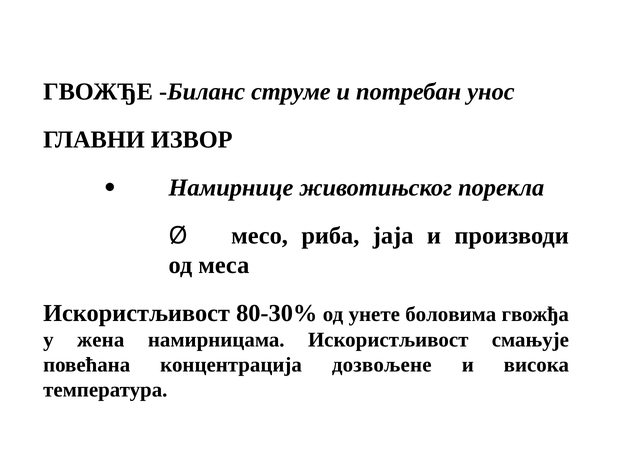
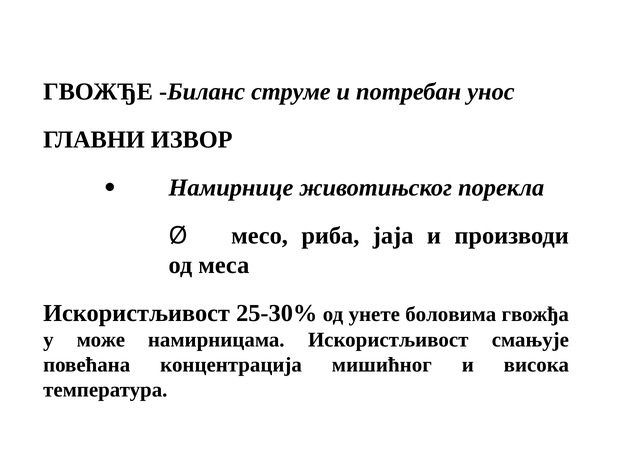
80-30%: 80-30% -> 25-30% (277, 313)
жена: жена -> може (101, 340)
дозвољене: дозвољене -> мишићног (382, 365)
